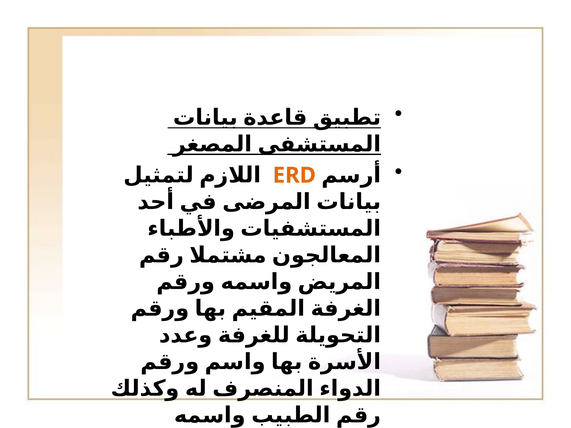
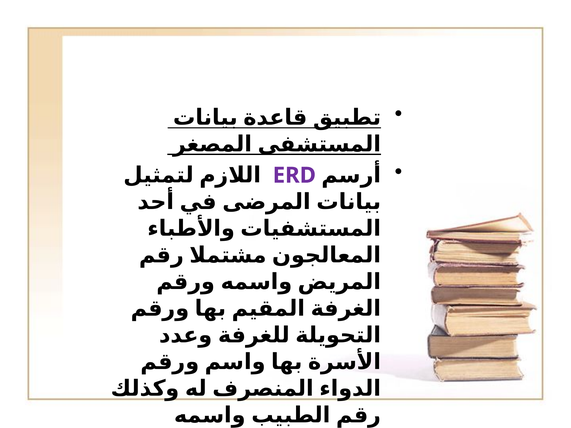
ERD colour: orange -> purple (294, 175)
